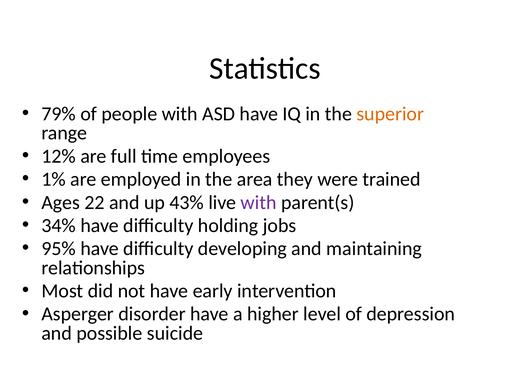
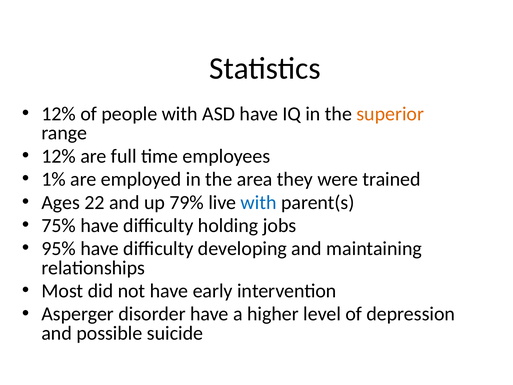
79%: 79% -> 12% (59, 114)
43%: 43% -> 79% (187, 202)
with colour: purple -> blue (259, 202)
34%: 34% -> 75% (59, 225)
